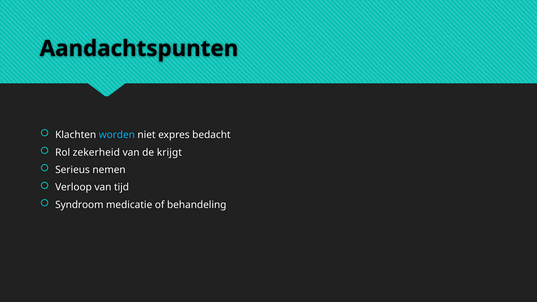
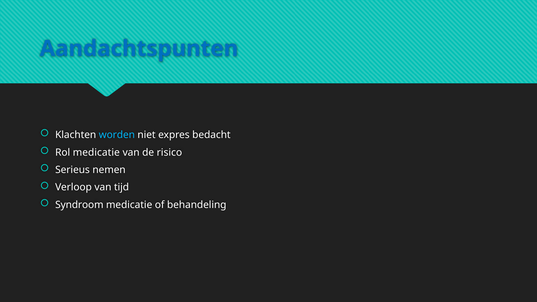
Aandachtspunten colour: black -> blue (139, 49)
Rol zekerheid: zekerheid -> medicatie (96, 152)
krijgt: krijgt -> risico (169, 152)
